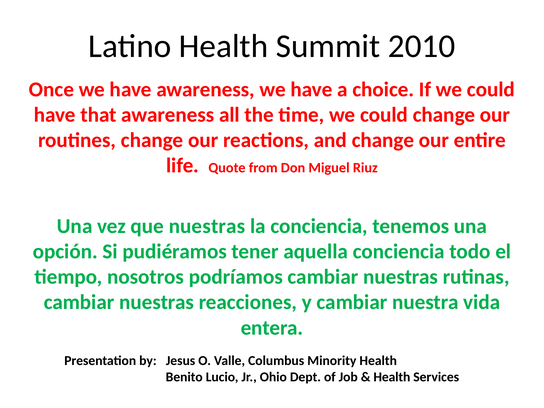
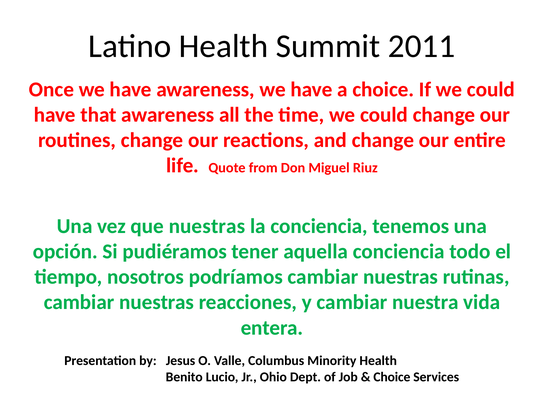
2010: 2010 -> 2011 (422, 46)
Health: Health -> Choice (392, 377)
